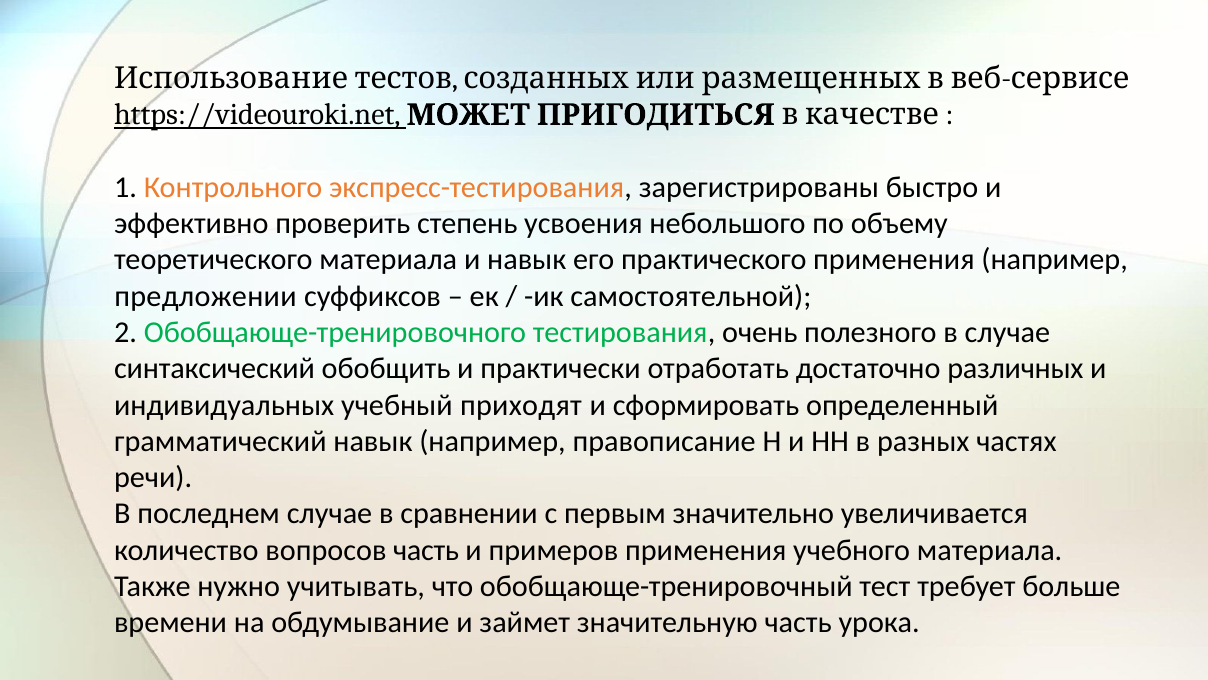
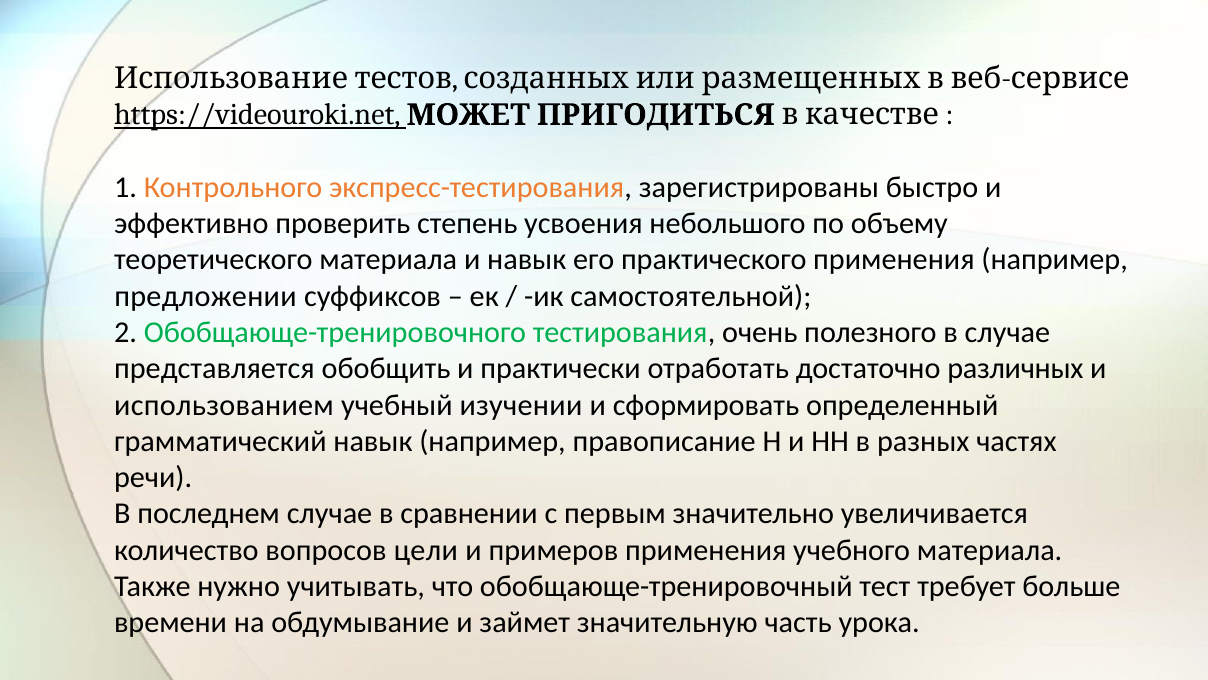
синтаксический: синтаксический -> представляется (214, 369)
индивидуальных: индивидуальных -> использованием (224, 405)
приходят: приходят -> изучении (521, 405)
вопросов часть: часть -> цели (426, 550)
